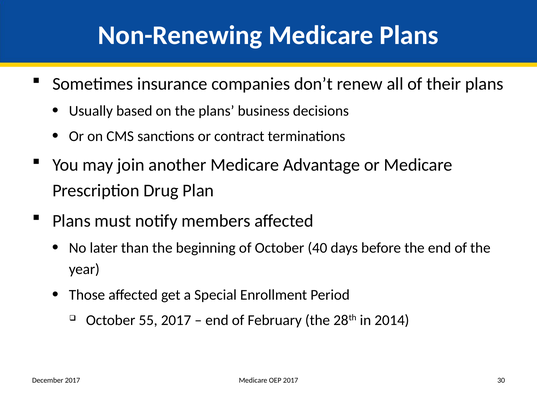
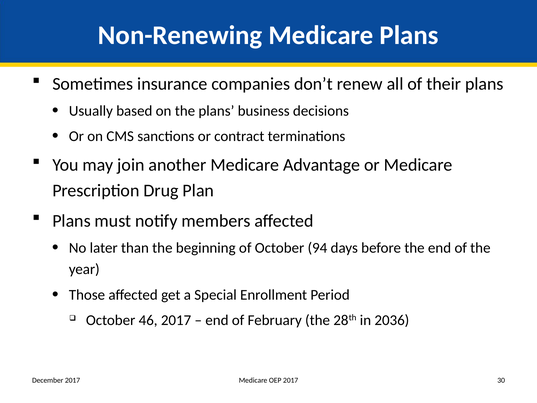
40: 40 -> 94 (317, 248)
55: 55 -> 46 (148, 320)
2014: 2014 -> 2036 (392, 320)
